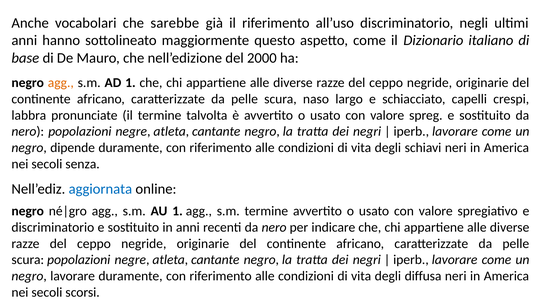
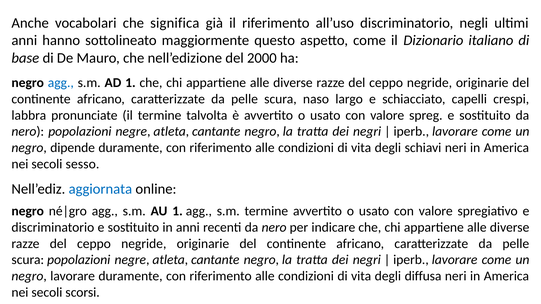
sarebbe: sarebbe -> significa (175, 23)
agg colour: orange -> blue (61, 83)
senza: senza -> sesso (82, 164)
